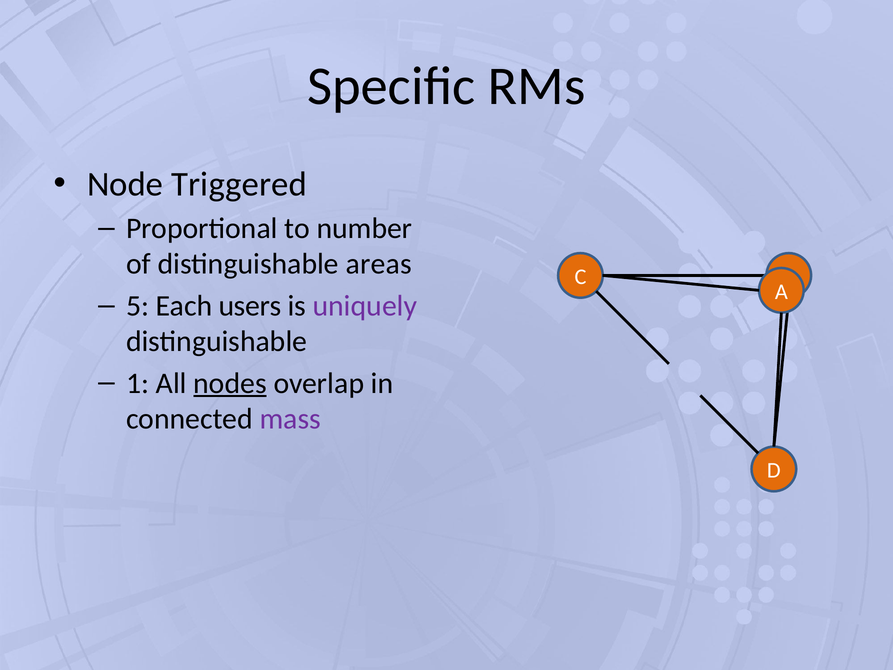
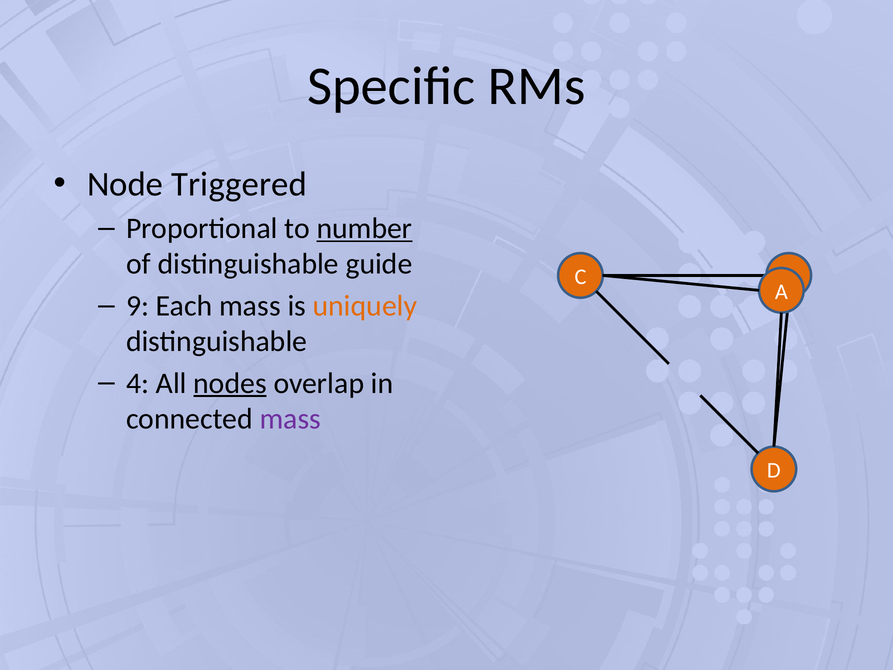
number underline: none -> present (364, 228)
areas: areas -> guide (379, 264)
5: 5 -> 9 (138, 306)
Each users: users -> mass (250, 306)
uniquely colour: purple -> orange (365, 306)
1: 1 -> 4 (138, 383)
